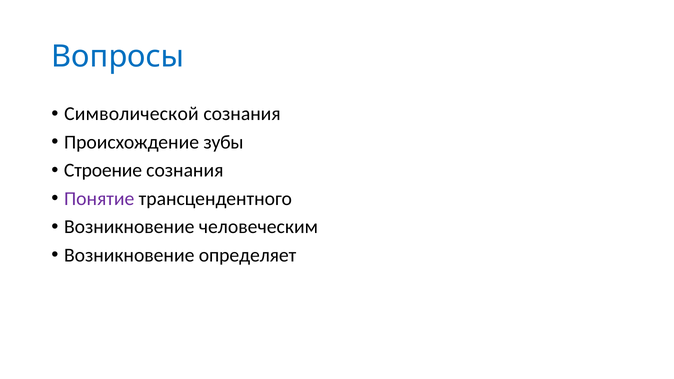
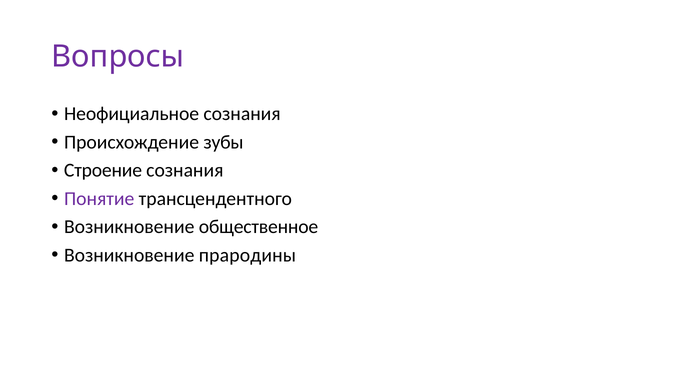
Вопросы colour: blue -> purple (118, 57)
Символической: Символической -> Неофициальное (132, 114)
человеческим: человеческим -> общественное (259, 227)
определяет: определяет -> прародины (247, 255)
